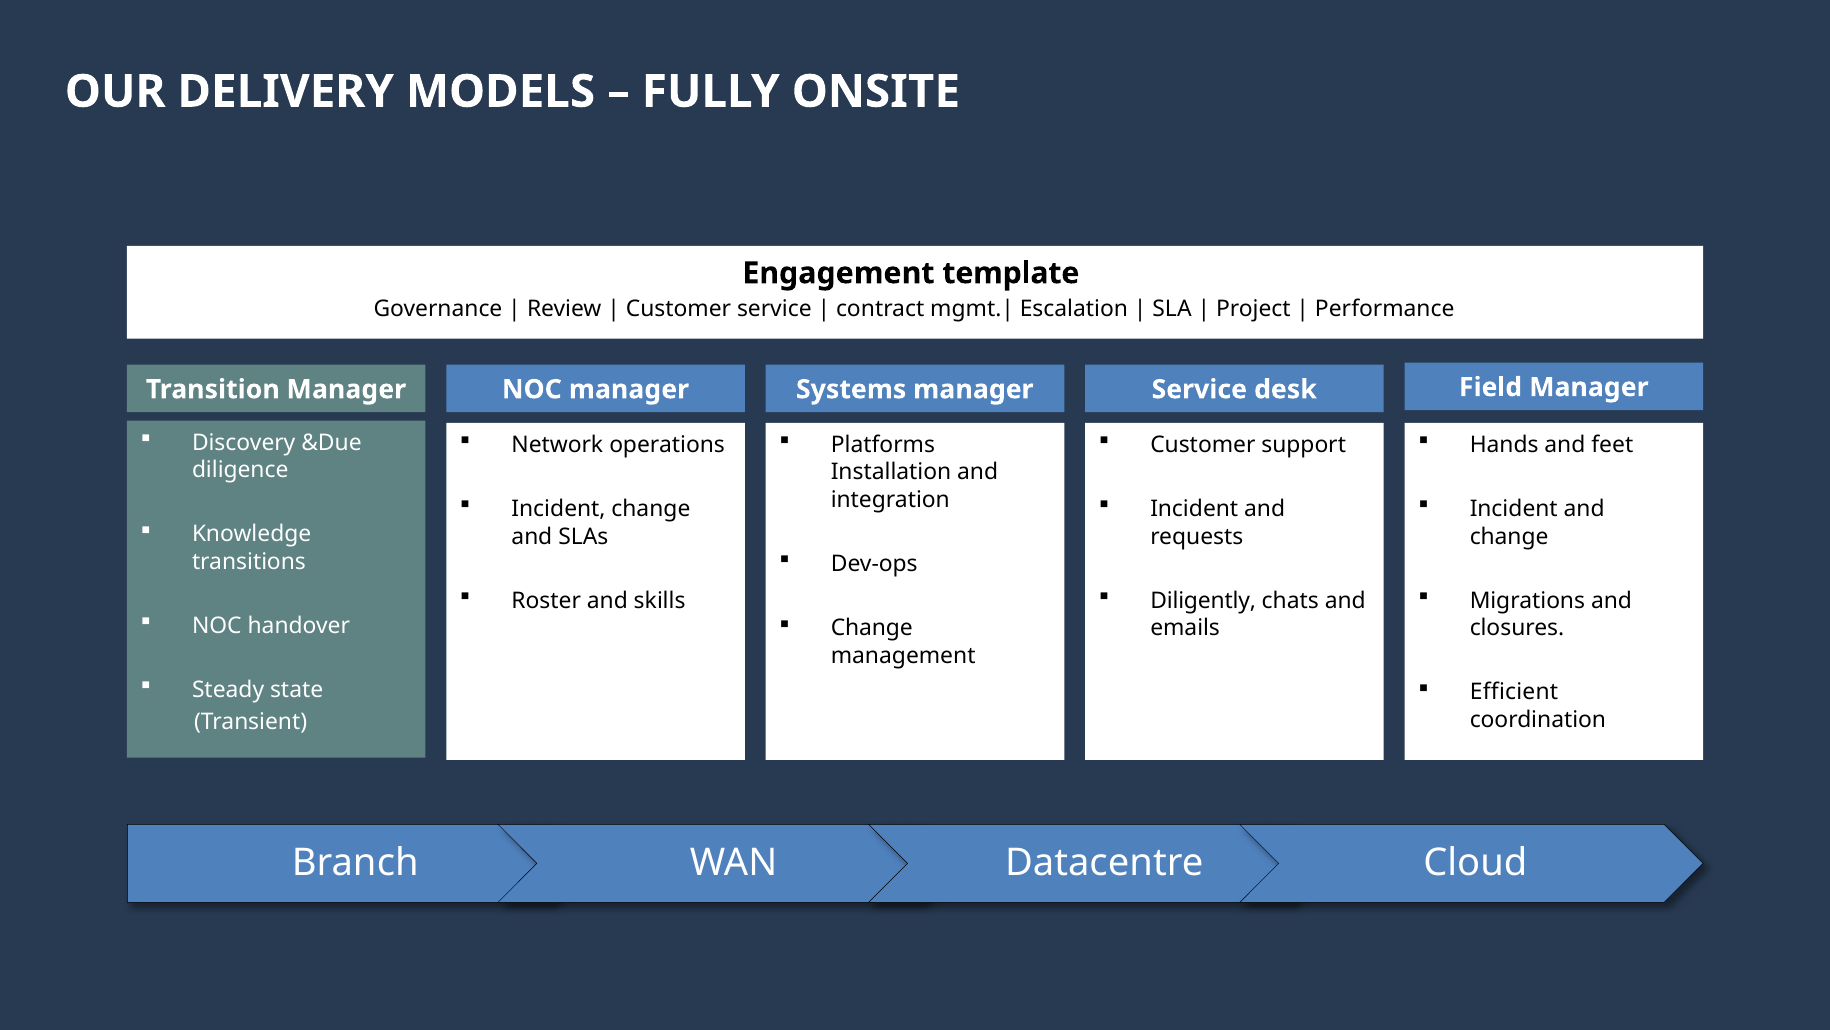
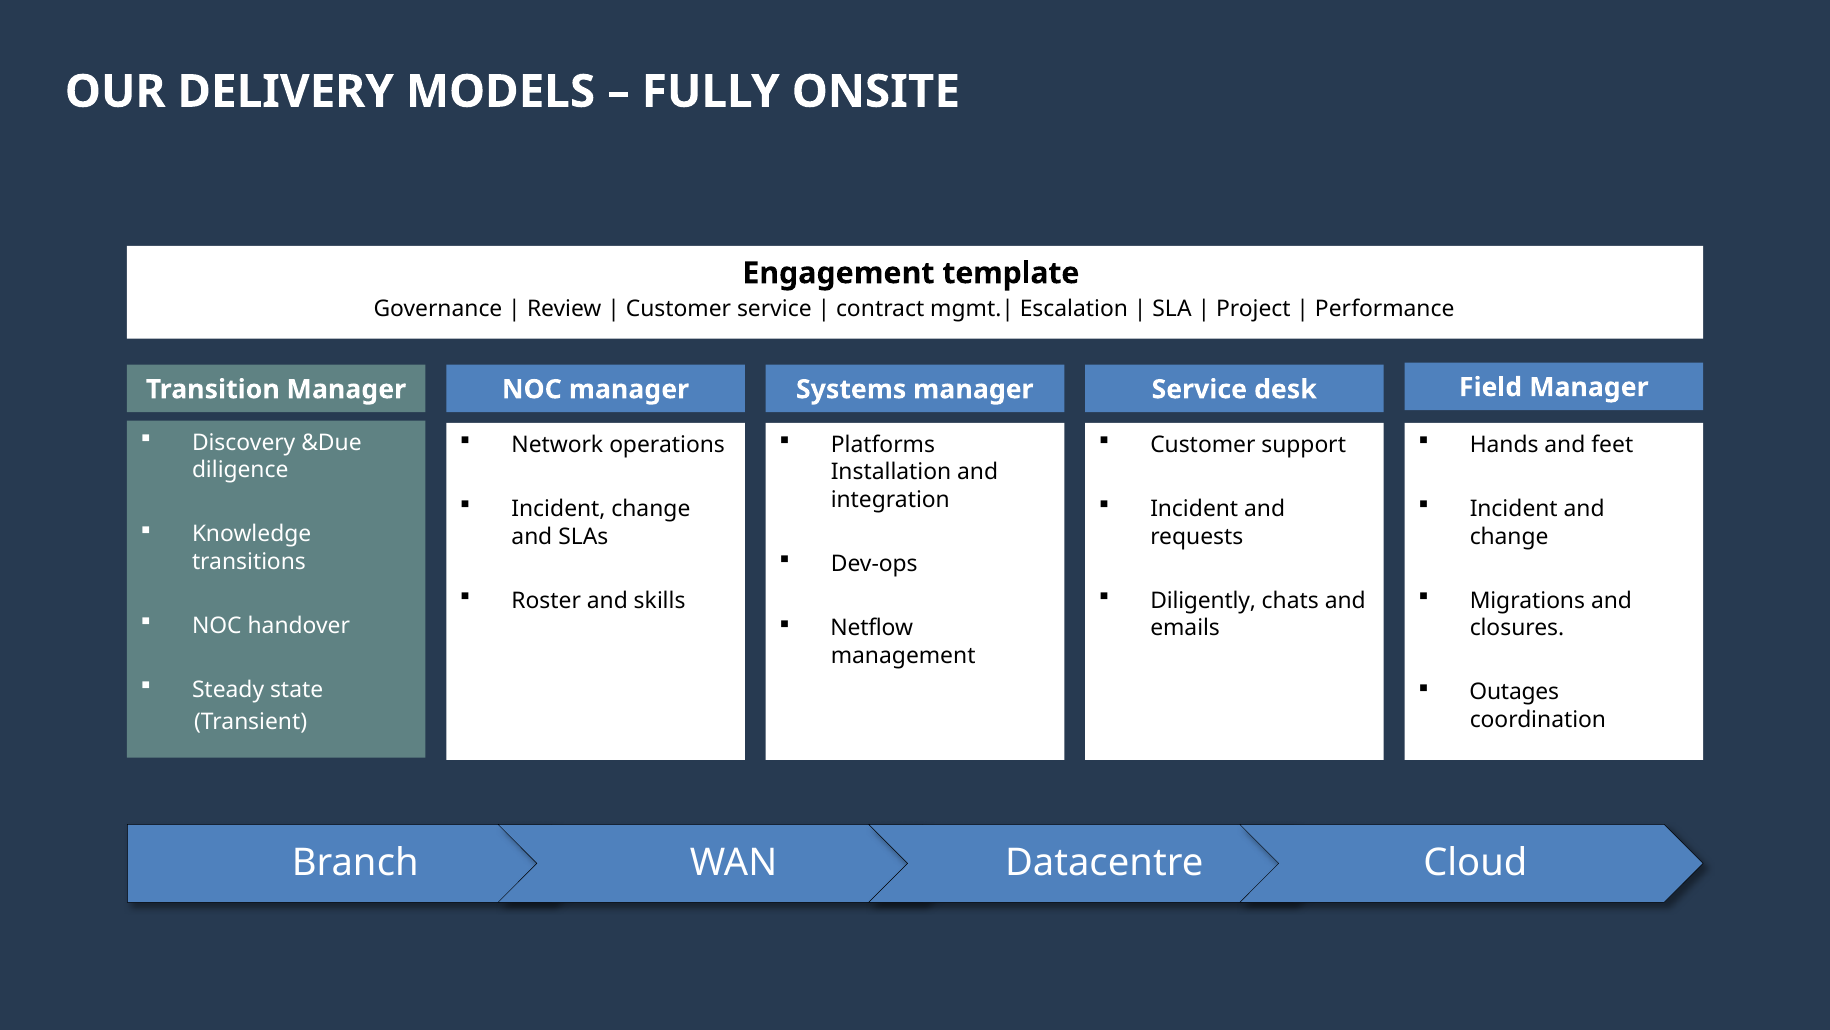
Change: Change -> Netflow (872, 628)
Efficient: Efficient -> Outages (1514, 692)
